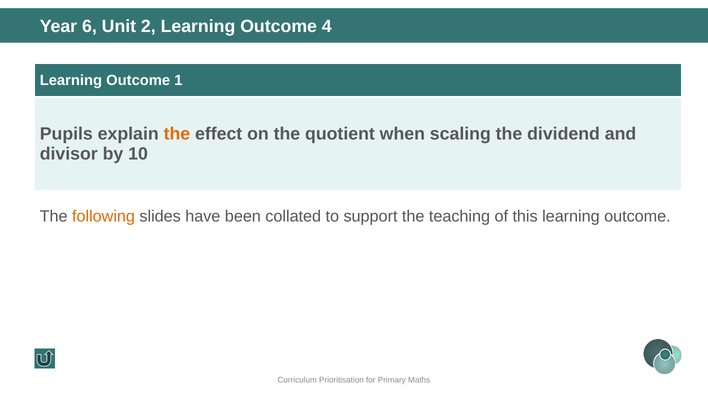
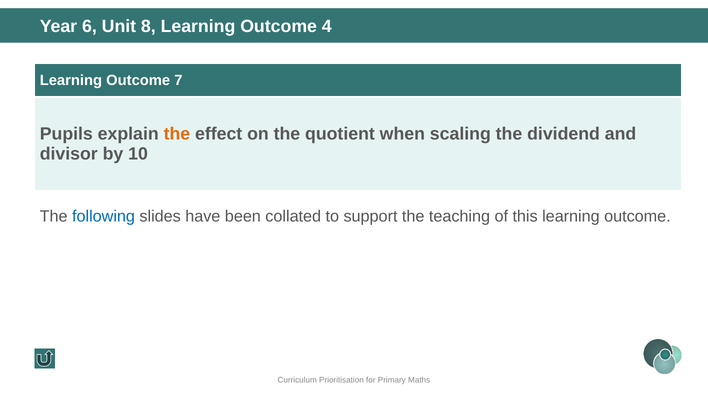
2: 2 -> 8 (148, 26)
1: 1 -> 7 (178, 81)
following colour: orange -> blue (104, 216)
